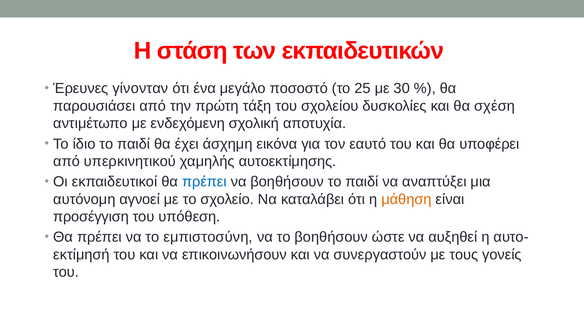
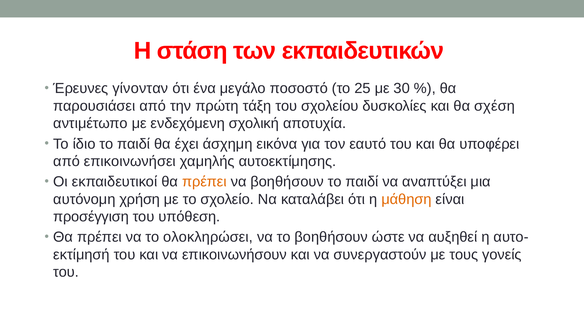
υπερκινητικού: υπερκινητικού -> επικοινωνήσει (130, 162)
πρέπει colour: blue -> orange (204, 182)
αγνοεί: αγνοεί -> χρήση (140, 200)
εμπιστοσύνη: εμπιστοσύνη -> ολοκληρώσει (208, 238)
